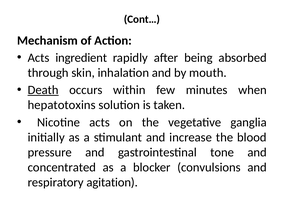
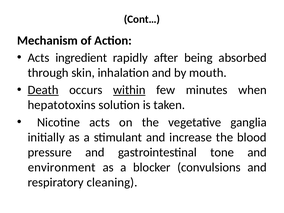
within underline: none -> present (129, 90)
concentrated: concentrated -> environment (62, 167)
agitation: agitation -> cleaning (112, 182)
